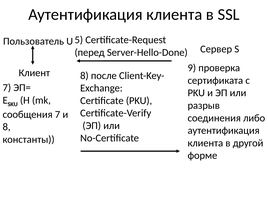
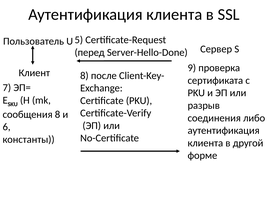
сообщения 7: 7 -> 8 (58, 114)
8: 8 -> 6 (7, 127)
